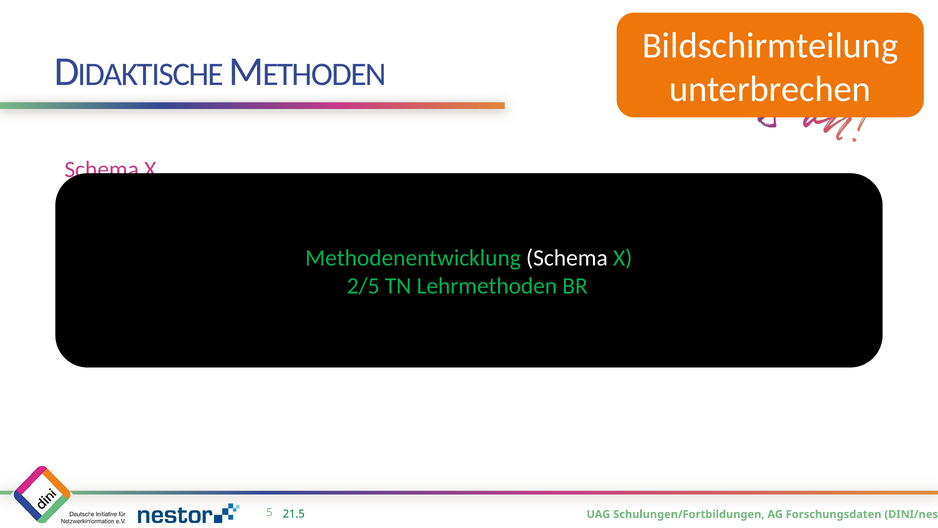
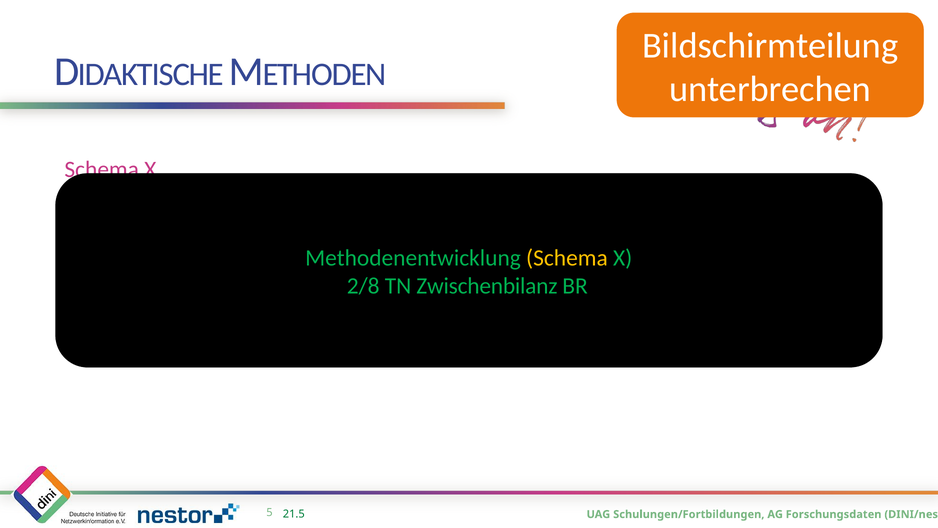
Schema colour: white -> yellow (567, 258)
2/5: 2/5 -> 2/8 (363, 286)
Lehrmethoden: Lehrmethoden -> Zwischenbilanz (487, 286)
